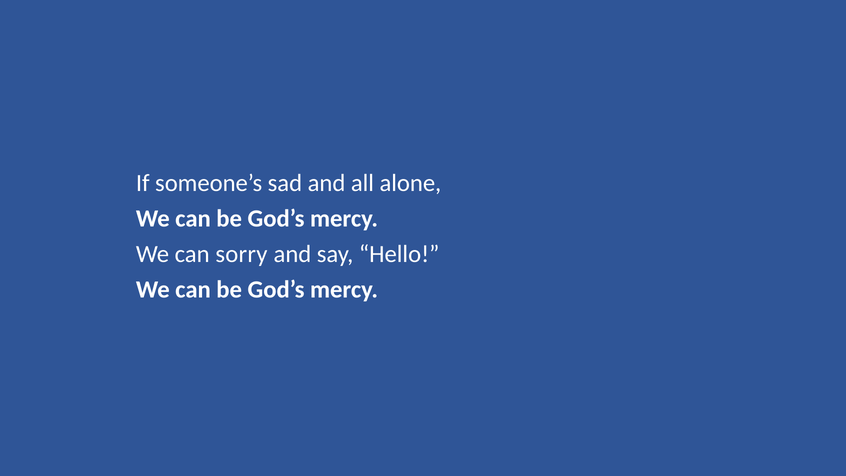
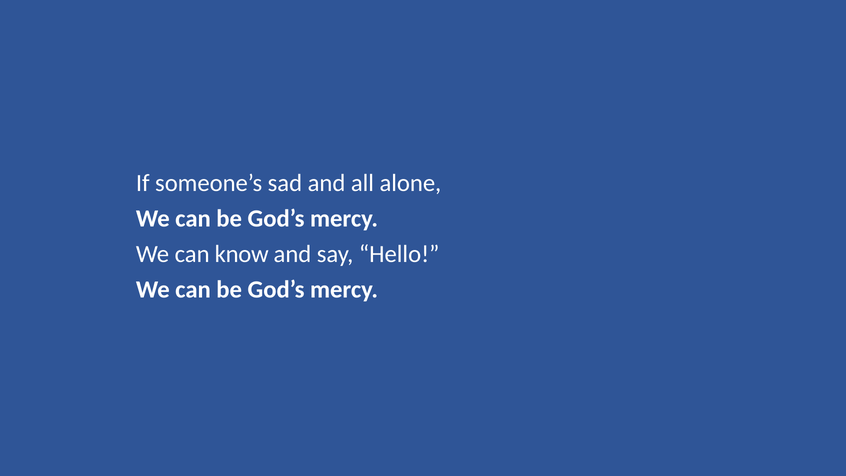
sorry: sorry -> know (242, 254)
